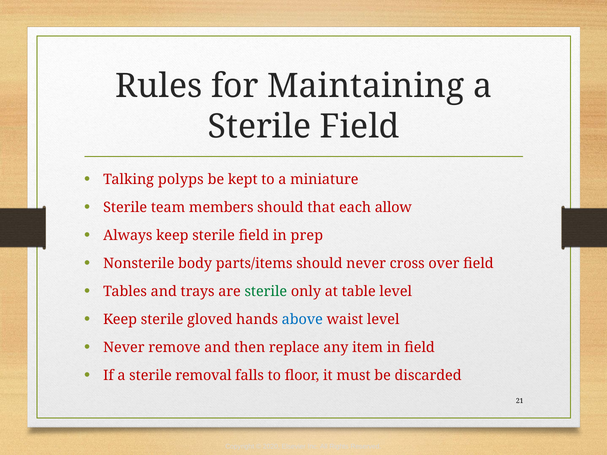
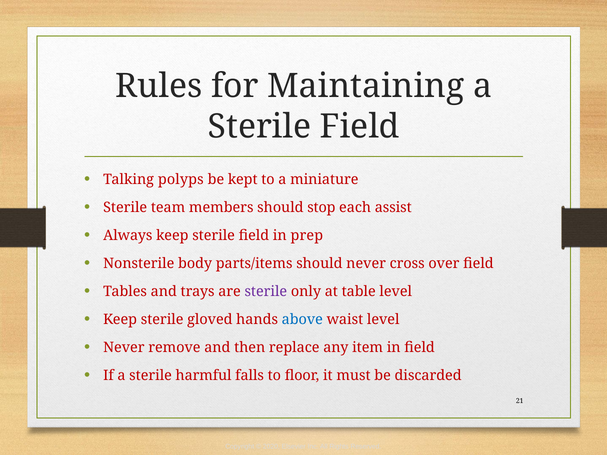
that: that -> stop (321, 208)
allow: allow -> assist (393, 208)
sterile colour: green -> purple (266, 292)
removal: removal -> harmful (204, 376)
